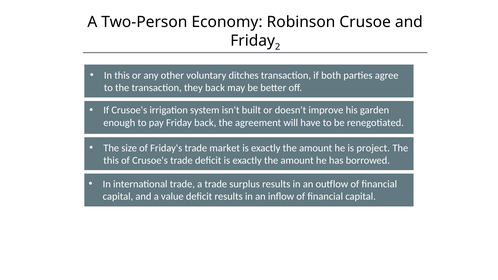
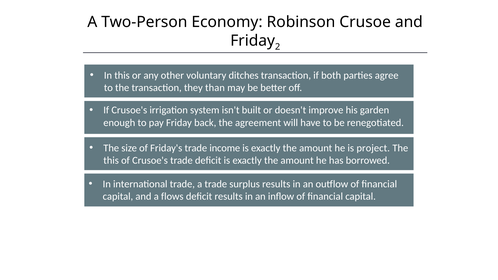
they back: back -> than (215, 88)
market: market -> income (225, 148)
value: value -> flows (172, 197)
